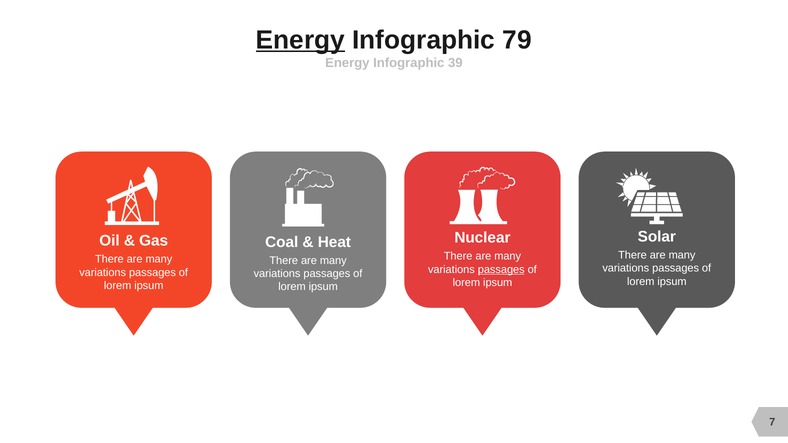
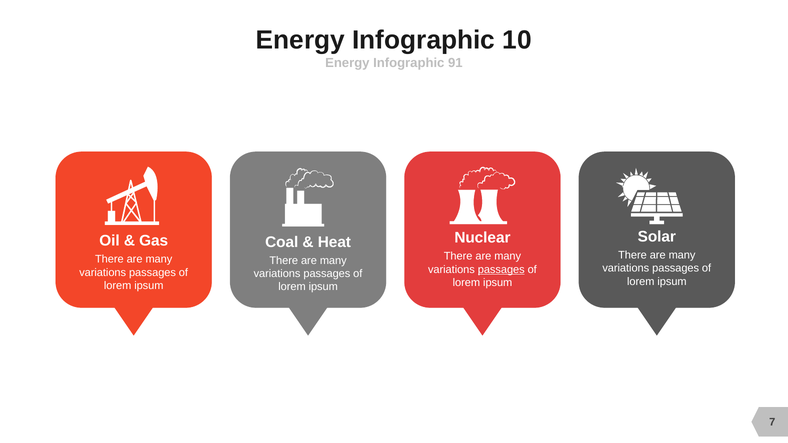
Energy underline: present -> none (300, 40)
79: 79 -> 10 (517, 40)
39: 39 -> 91 (455, 63)
